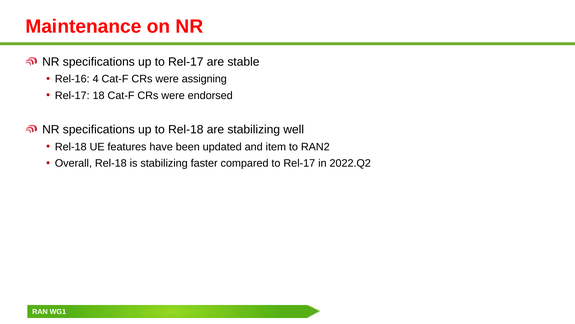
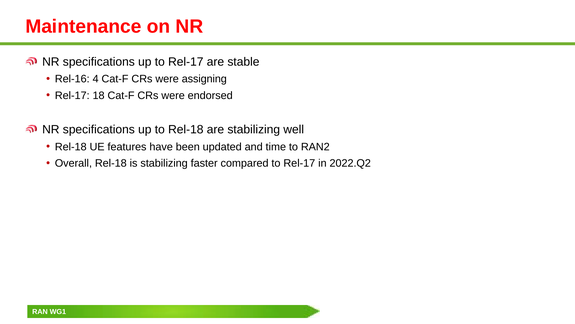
item: item -> time (276, 147)
